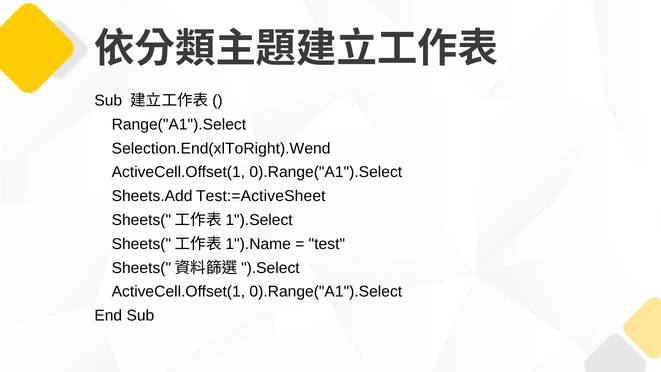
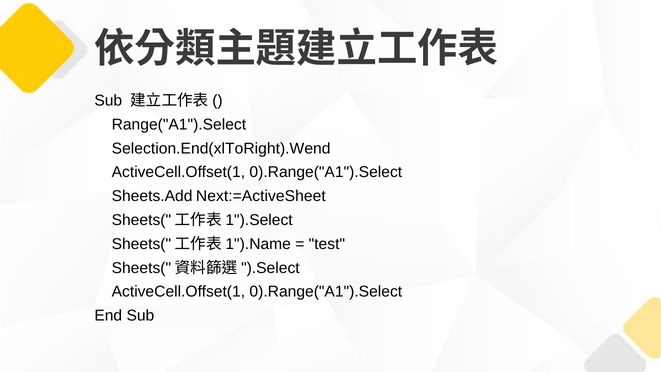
Test:=ActiveSheet: Test:=ActiveSheet -> Next:=ActiveSheet (261, 196)
